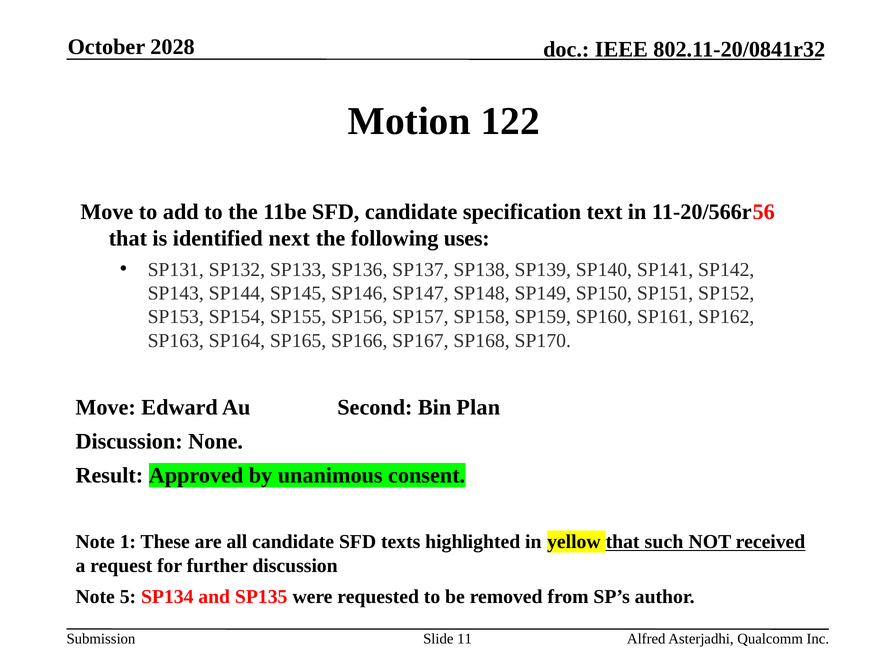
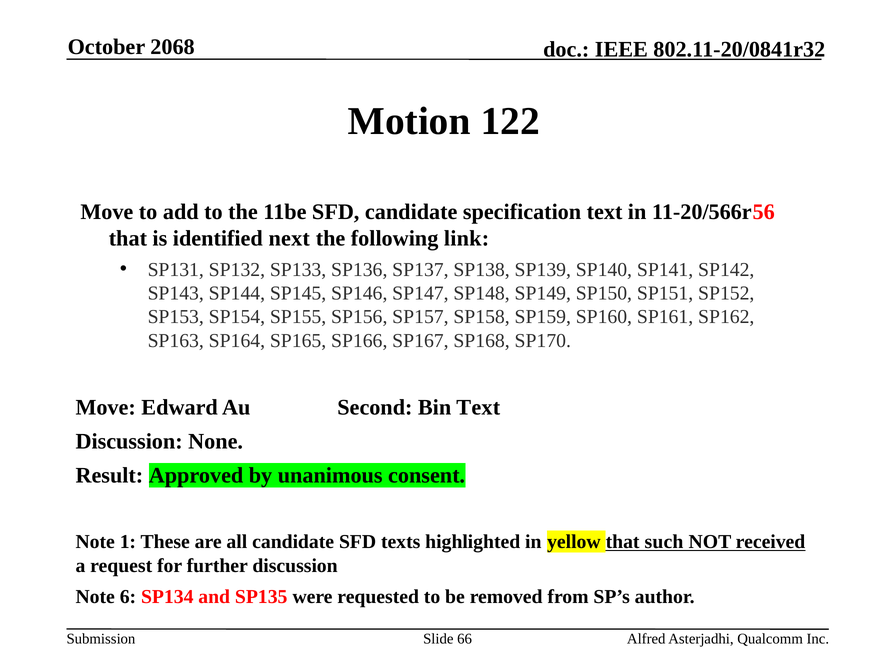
2028: 2028 -> 2068 (173, 47)
uses: uses -> link (467, 238)
Bin Plan: Plan -> Text (478, 407)
5: 5 -> 6 (128, 597)
11: 11 -> 66 (465, 639)
